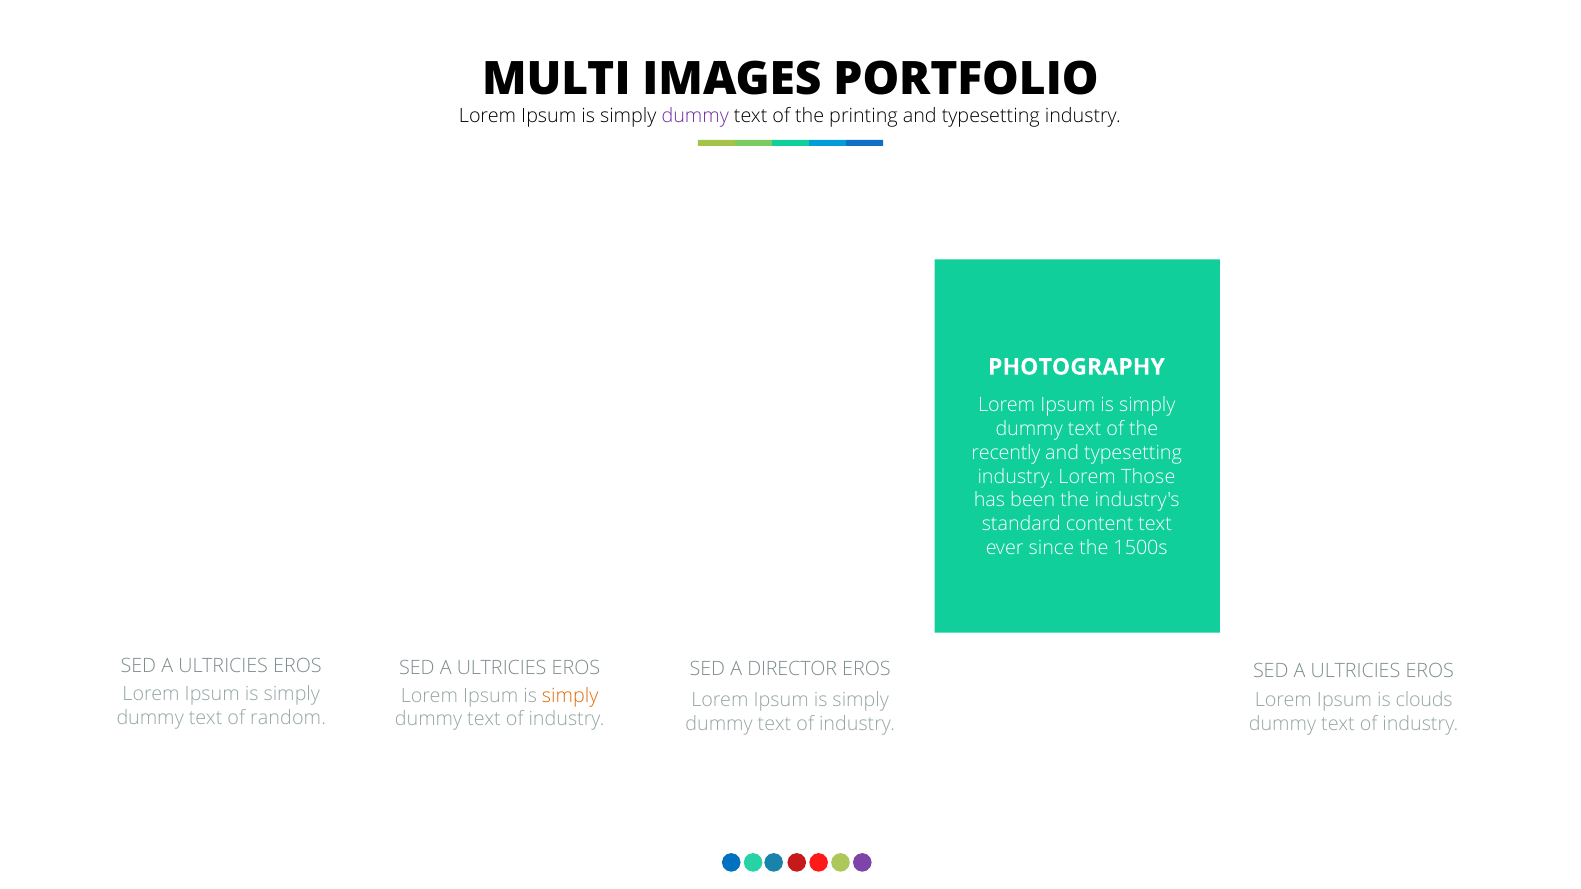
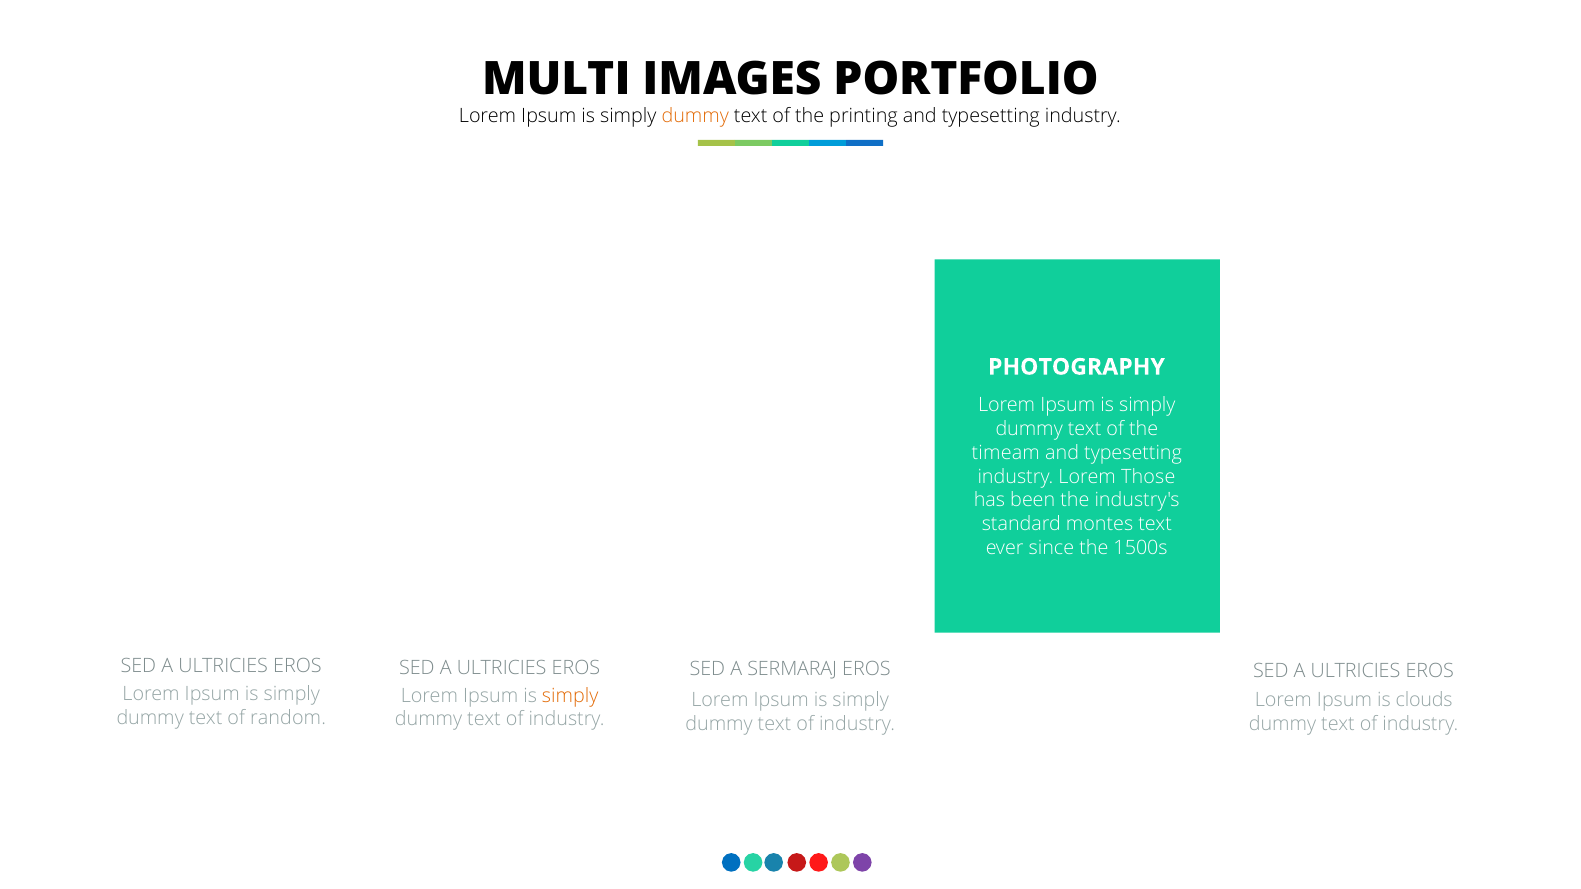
dummy colour: purple -> orange (695, 116)
recently: recently -> timeam (1006, 453)
content: content -> montes (1100, 524)
DIRECTOR: DIRECTOR -> SERMARAJ (792, 669)
